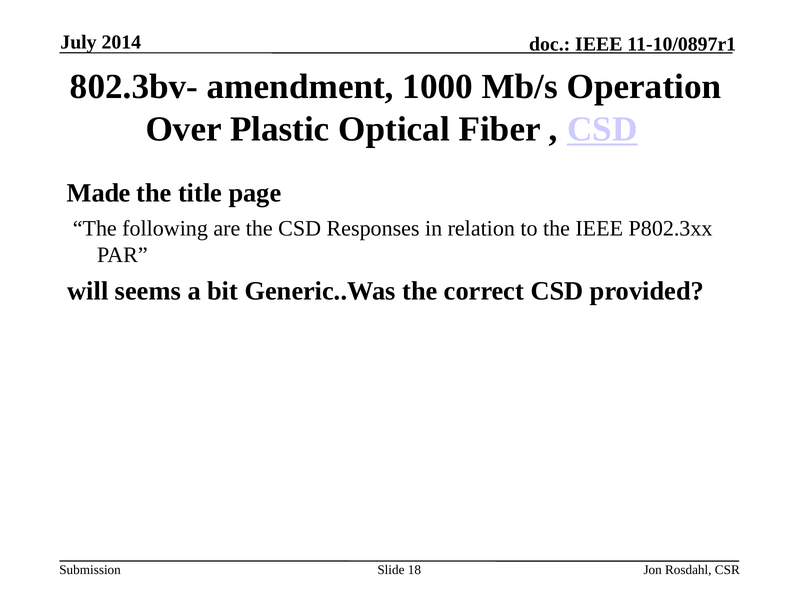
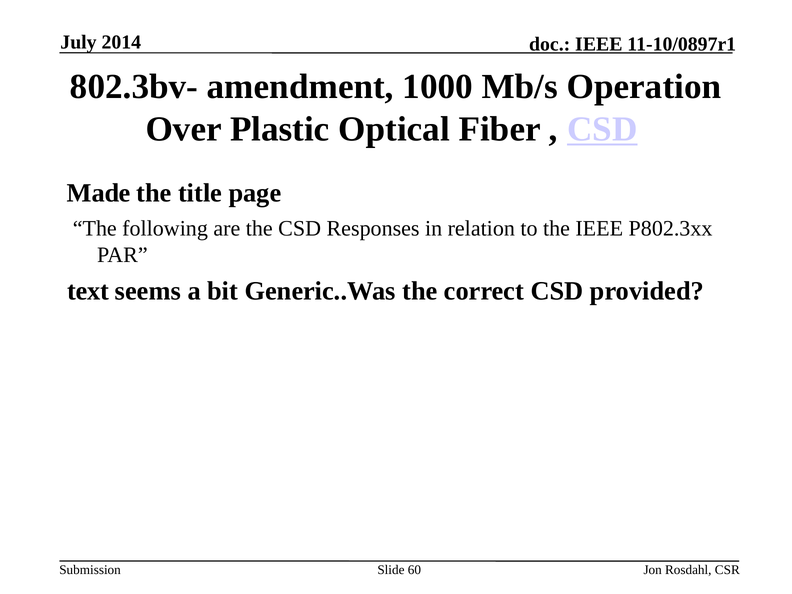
will: will -> text (88, 291)
18: 18 -> 60 (414, 570)
